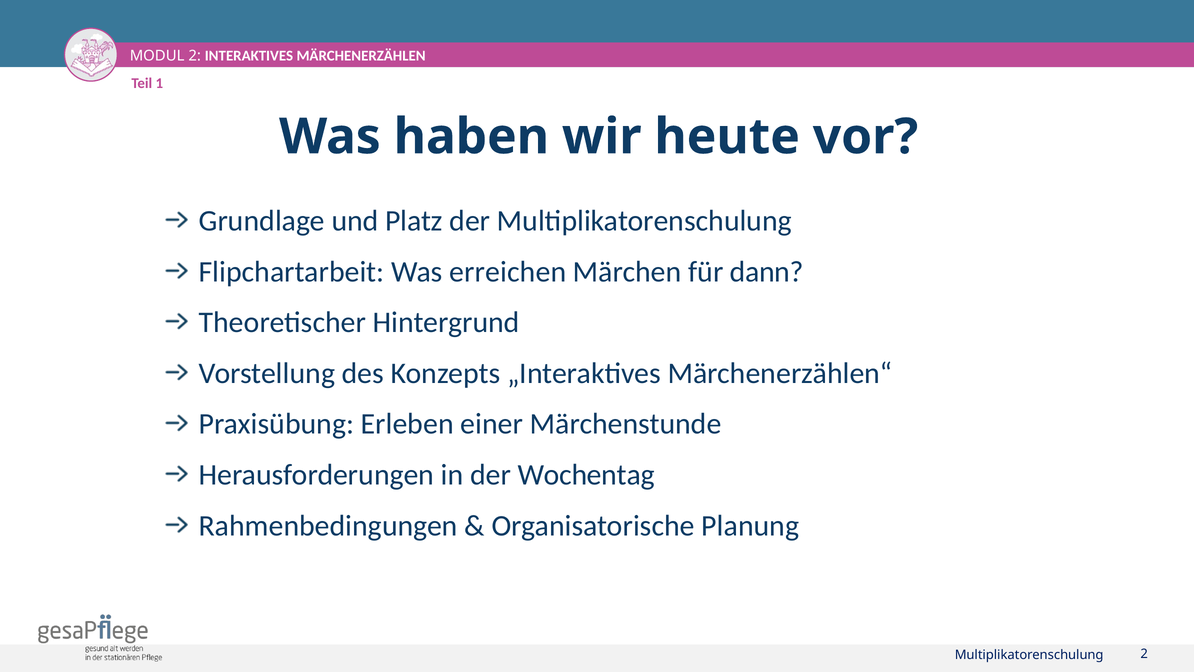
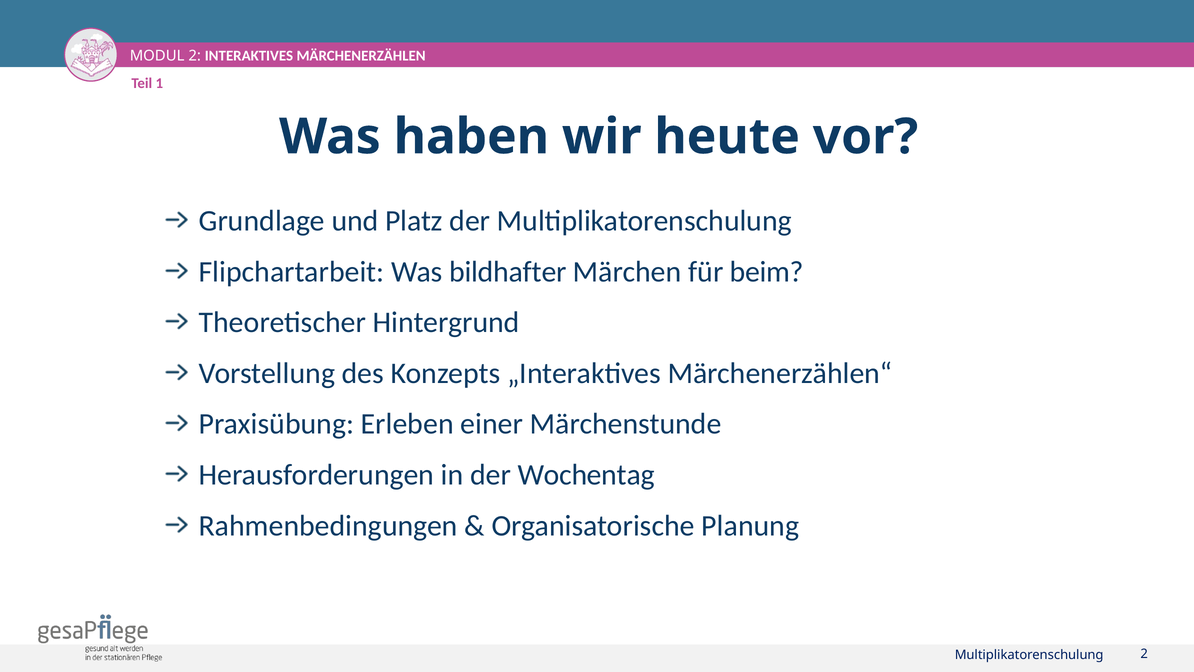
erreichen: erreichen -> bildhafter (508, 272)
dann: dann -> beim (767, 272)
